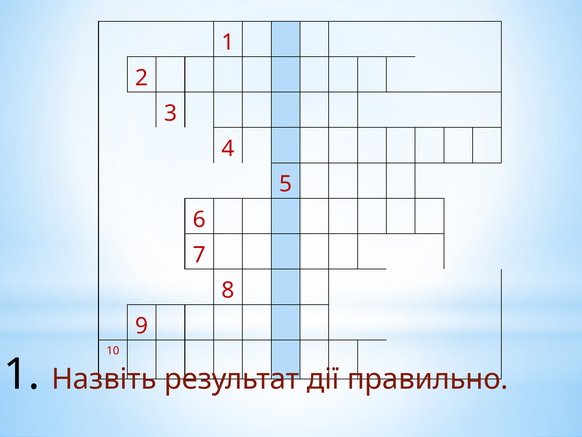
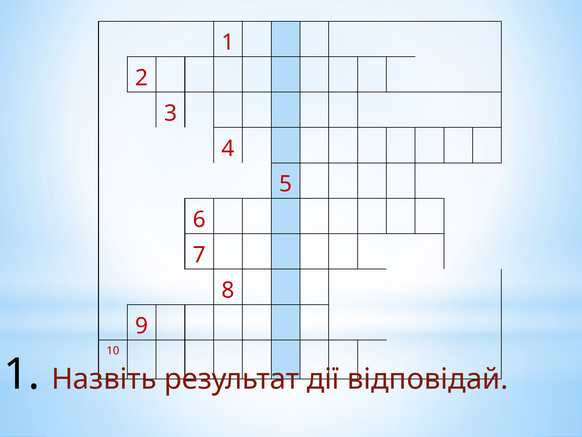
правильно: правильно -> відповідай (428, 379)
